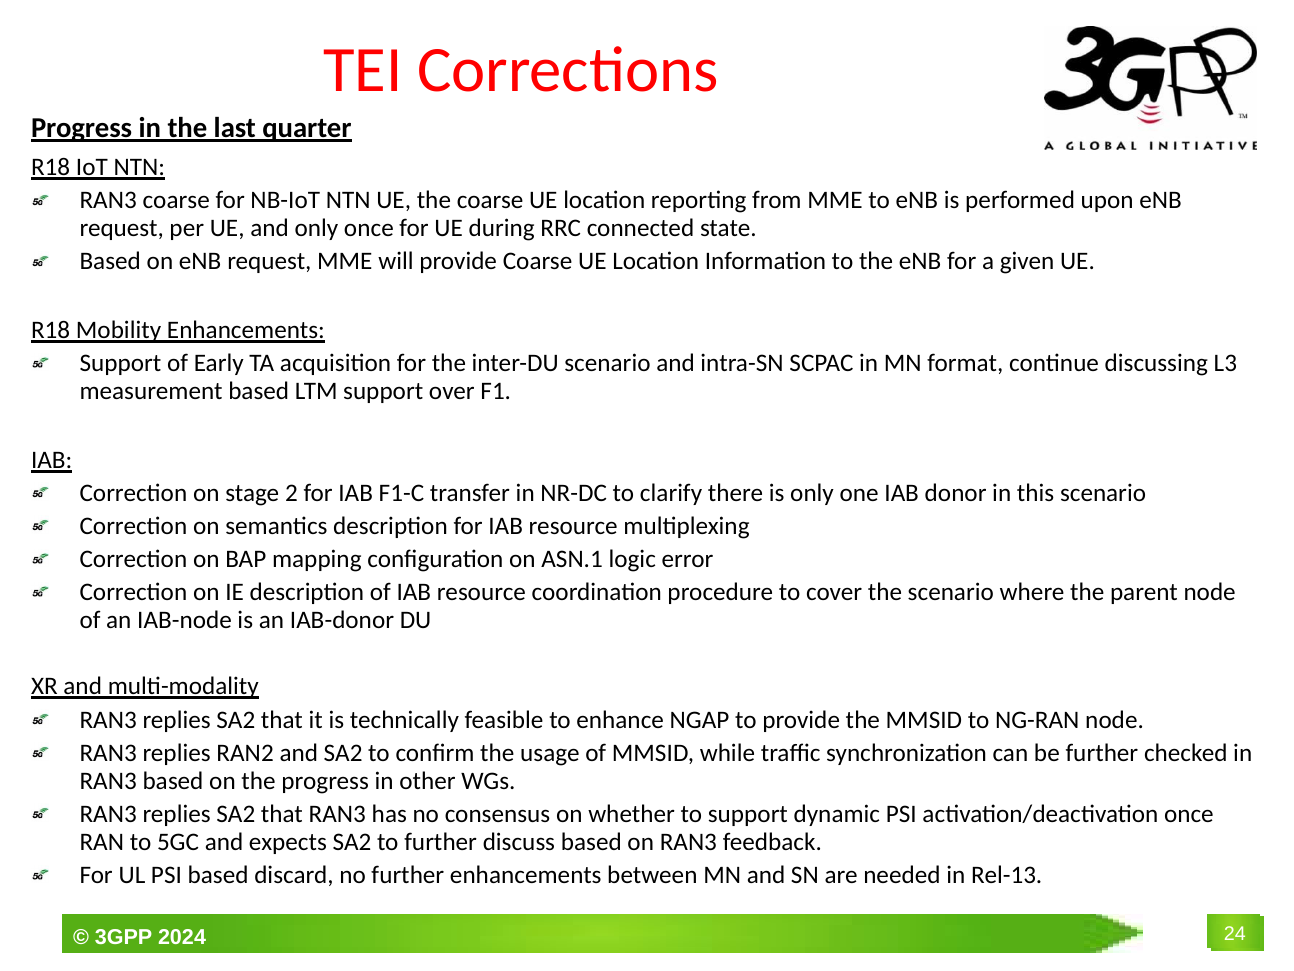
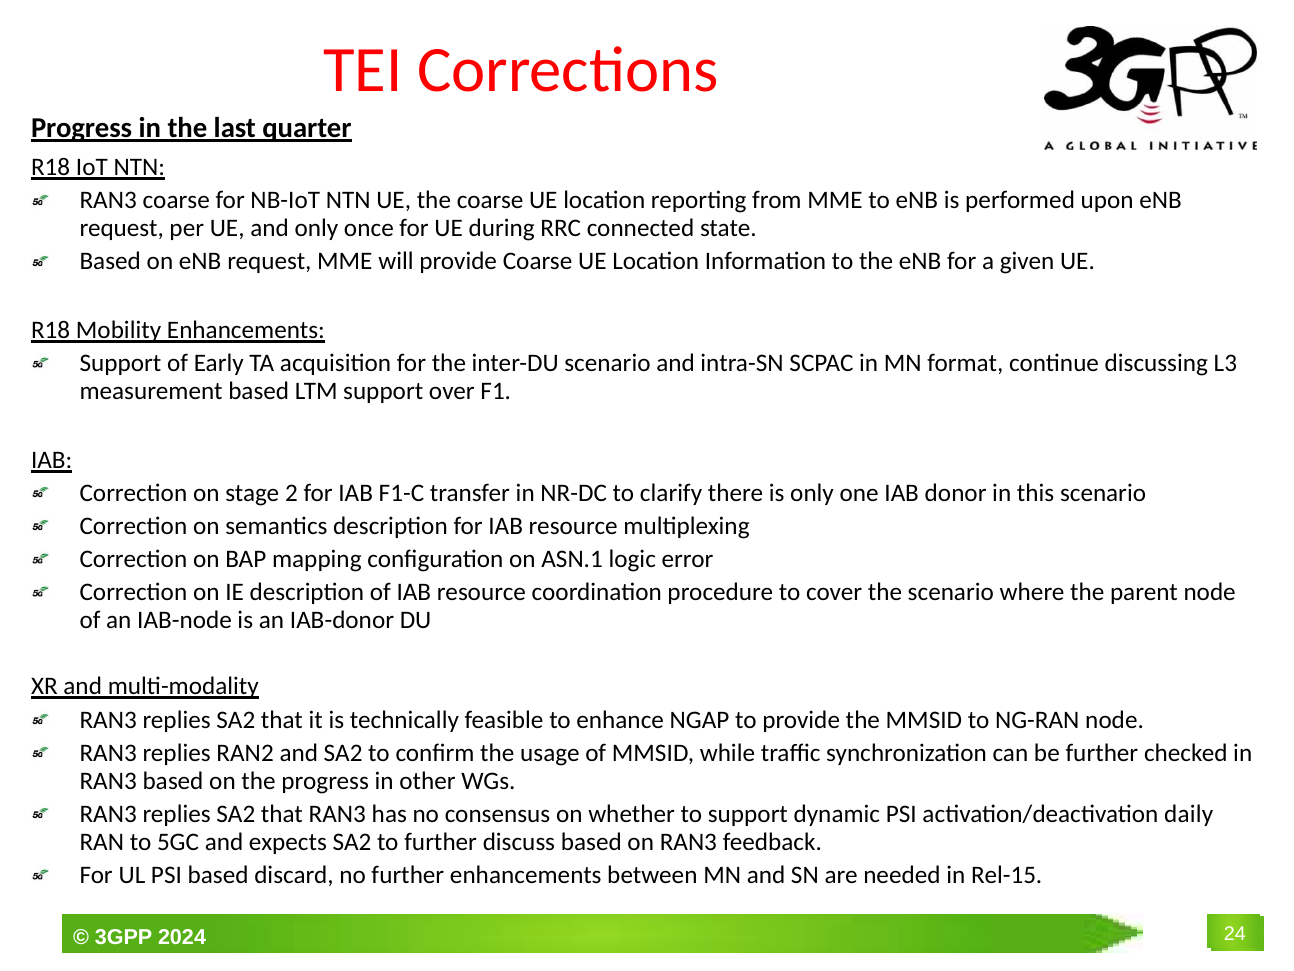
activation/deactivation once: once -> daily (1189, 814)
Rel-13: Rel-13 -> Rel-15 (1007, 875)
